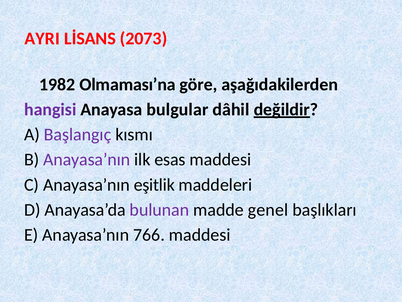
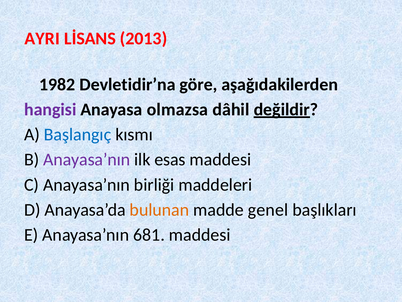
2073: 2073 -> 2013 (144, 38)
Olmaması’na: Olmaması’na -> Devletidir’na (127, 84)
bulgular: bulgular -> olmazsa (177, 109)
Başlangıç colour: purple -> blue (78, 134)
eşitlik: eşitlik -> birliği (154, 184)
bulunan colour: purple -> orange (159, 210)
766: 766 -> 681 (149, 235)
